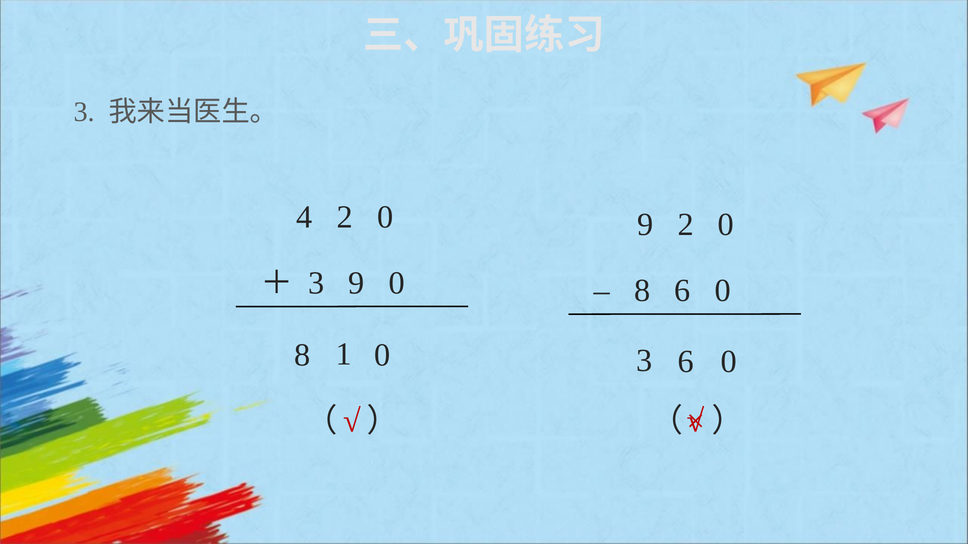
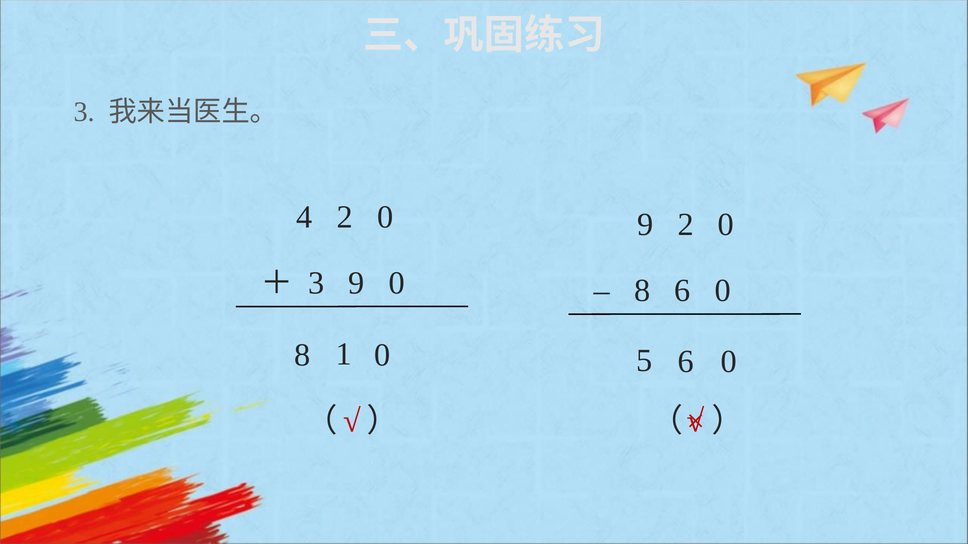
0 3: 3 -> 5 (644, 361)
